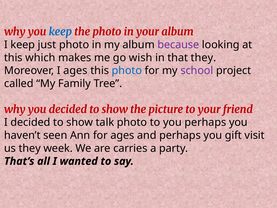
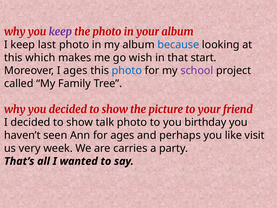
keep colour: blue -> purple (60, 32)
just: just -> last (47, 45)
because colour: purple -> blue (178, 45)
that they: they -> start (204, 58)
you perhaps: perhaps -> birthday (205, 122)
gift: gift -> like (233, 135)
us they: they -> very (30, 148)
